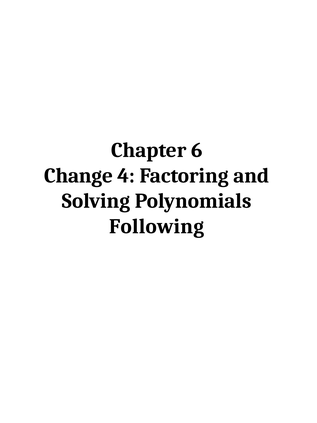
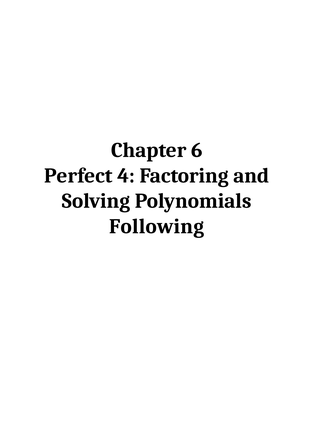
Change: Change -> Perfect (78, 175)
